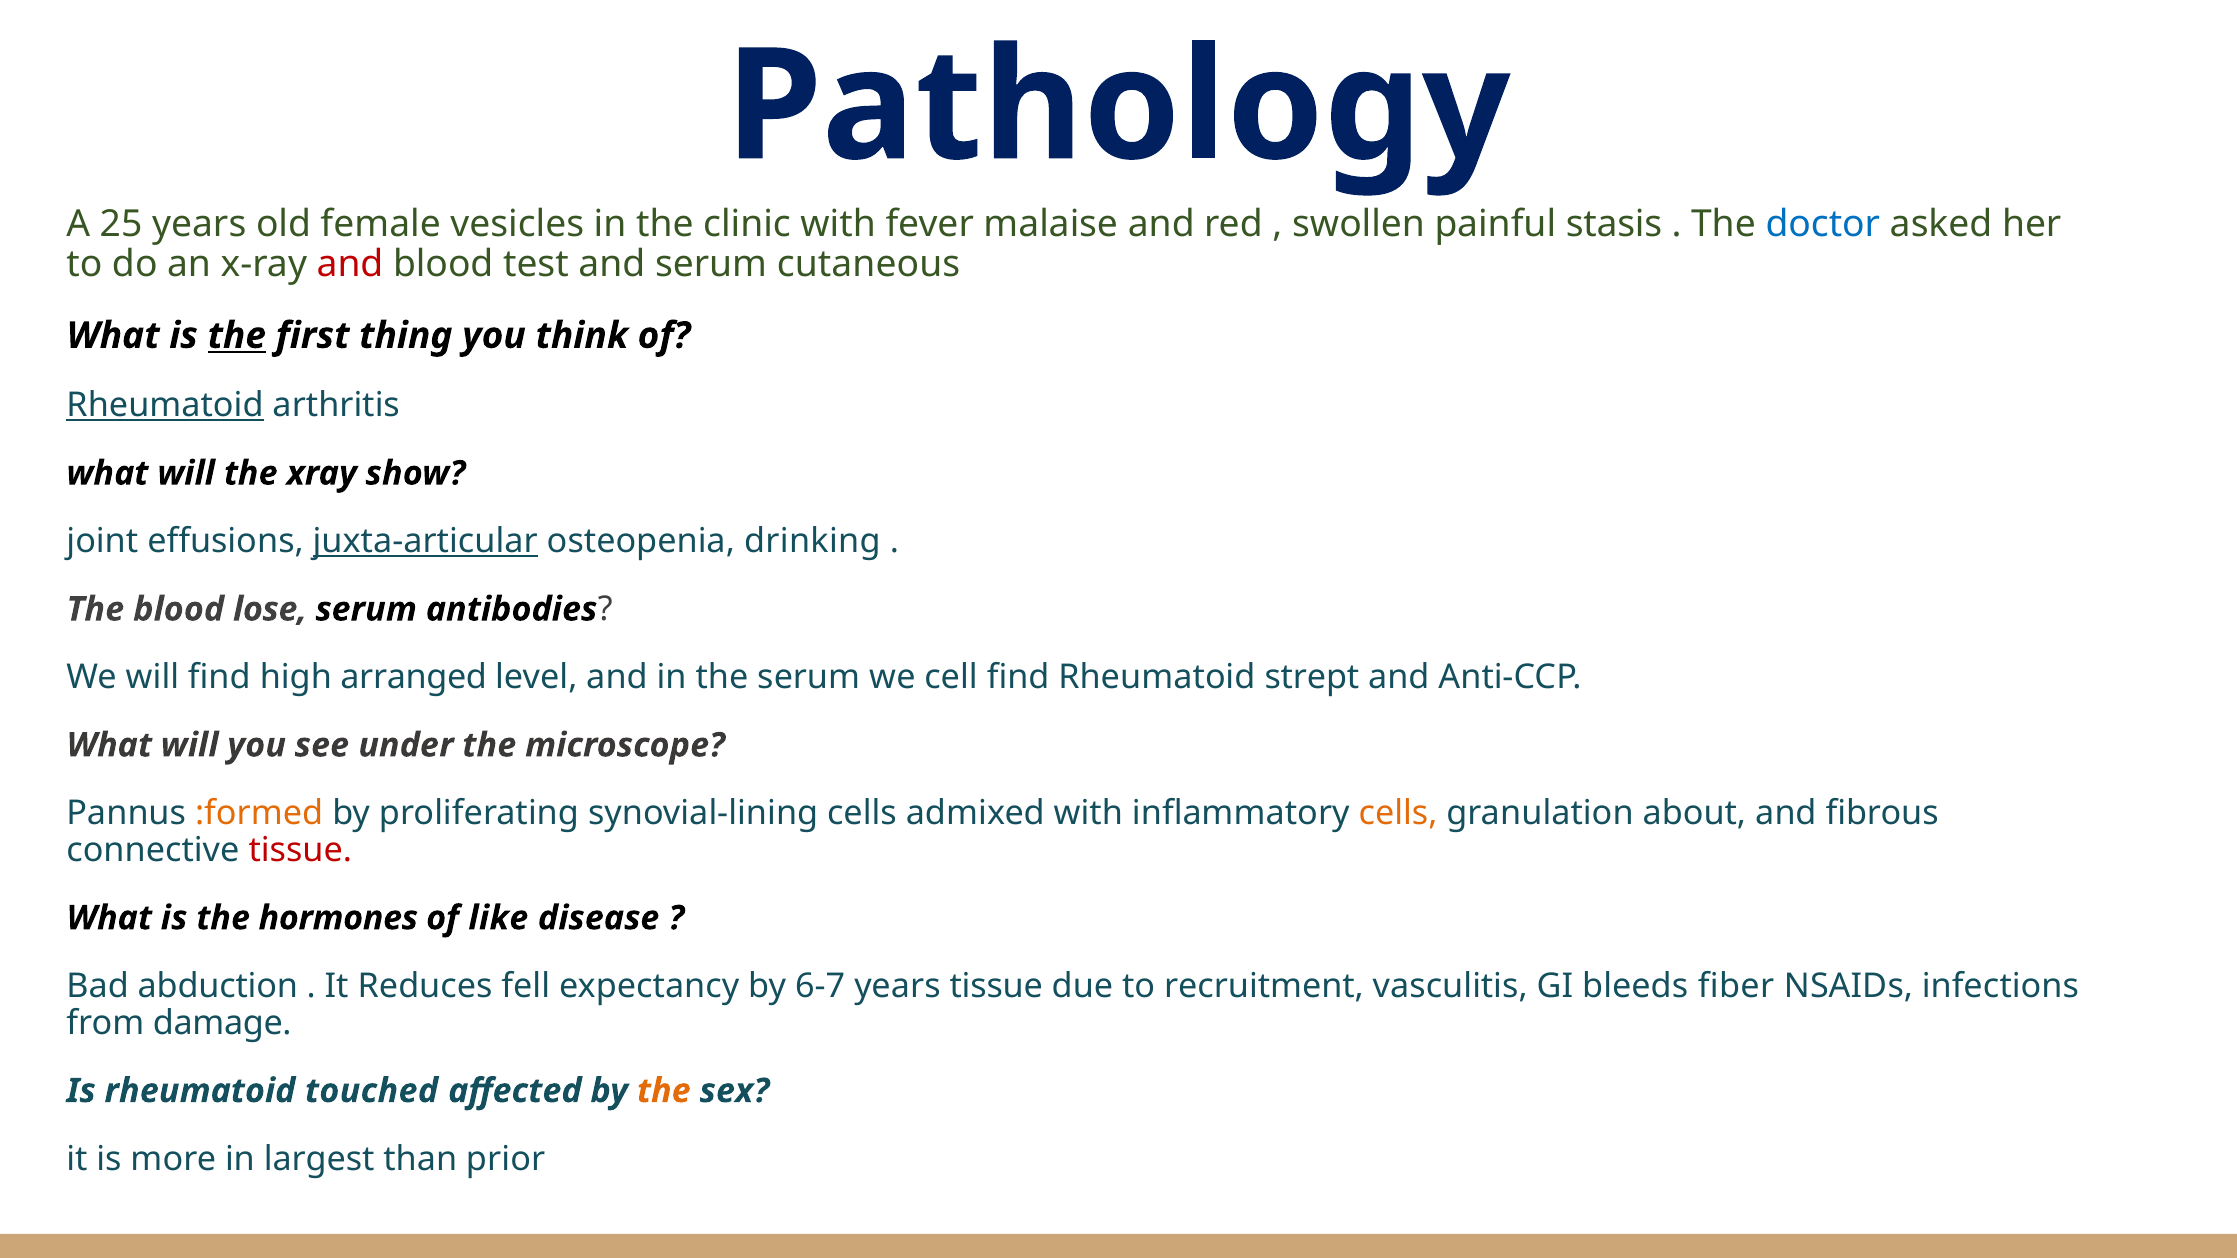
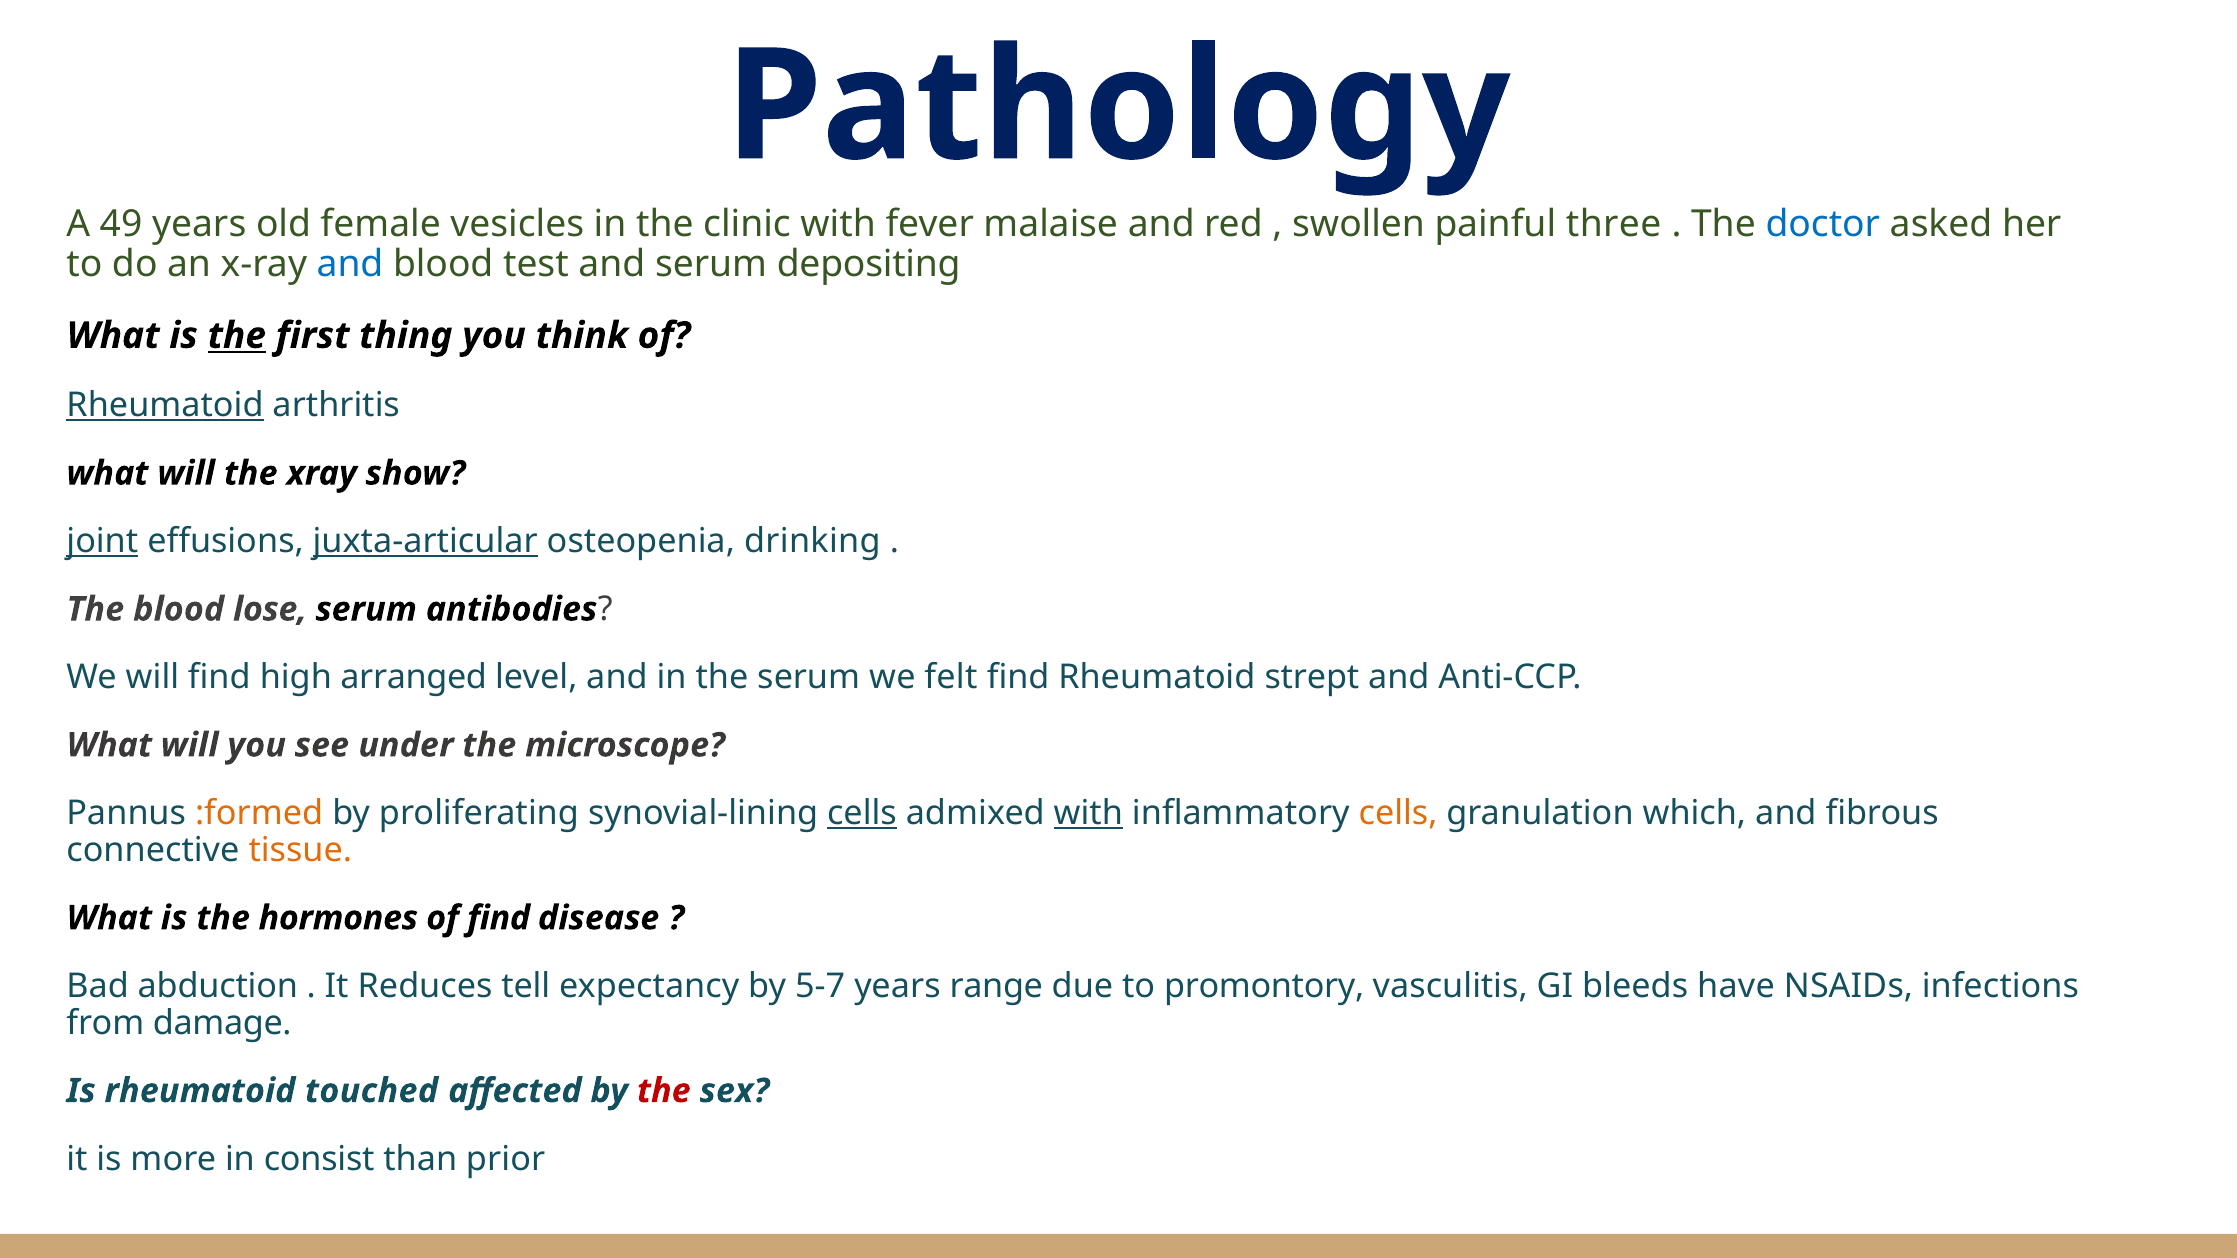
25: 25 -> 49 (121, 224)
stasis: stasis -> three (1614, 224)
and colour: red -> blue (350, 264)
cutaneous: cutaneous -> depositing (869, 264)
joint underline: none -> present (102, 541)
cell: cell -> felt (951, 677)
cells underline: none -> present (862, 813)
with underline: none -> present (1088, 813)
about: about -> which (1694, 813)
tissue colour: red -> orange (300, 850)
of like: like -> find (499, 918)
fell: fell -> tell (526, 986)
6-7: 6-7 -> 5-7 (820, 986)
years tissue: tissue -> range (996, 986)
recruitment: recruitment -> promontory (1264, 986)
fiber: fiber -> have (1736, 986)
the colour: orange -> red (664, 1091)
largest: largest -> consist (319, 1159)
